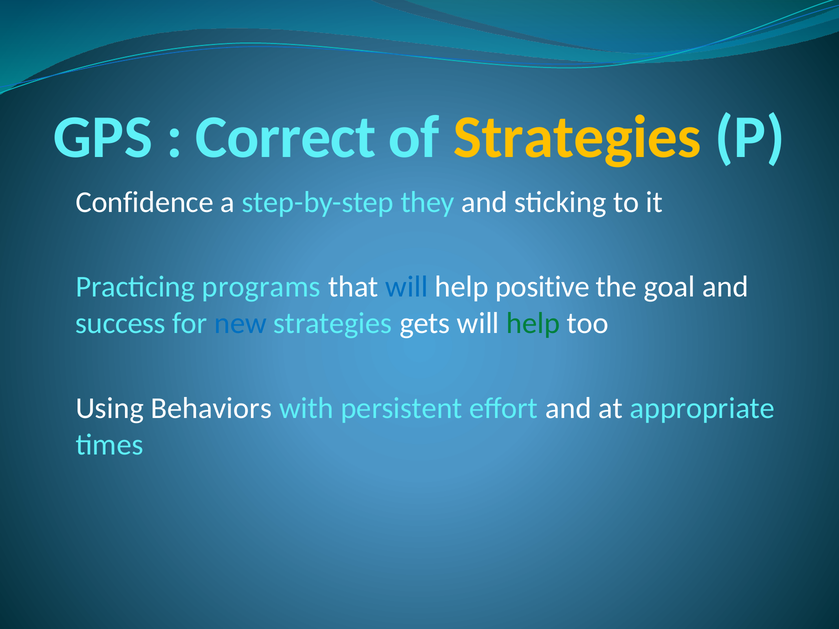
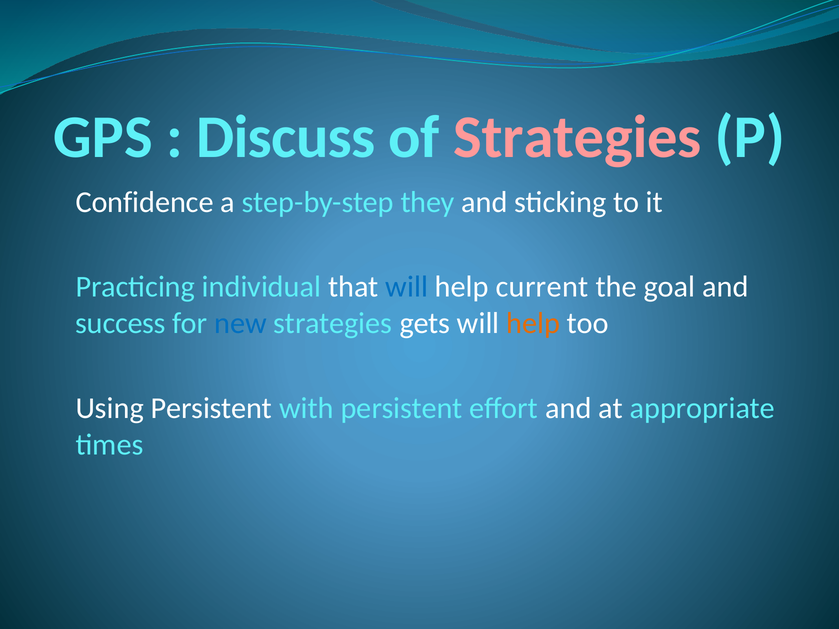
Correct: Correct -> Discuss (286, 137)
Strategies colour: yellow -> pink (577, 137)
programs: programs -> individual (261, 287)
positive: positive -> current (542, 287)
help colour: green -> orange (533, 323)
Using Behaviors: Behaviors -> Persistent (211, 408)
